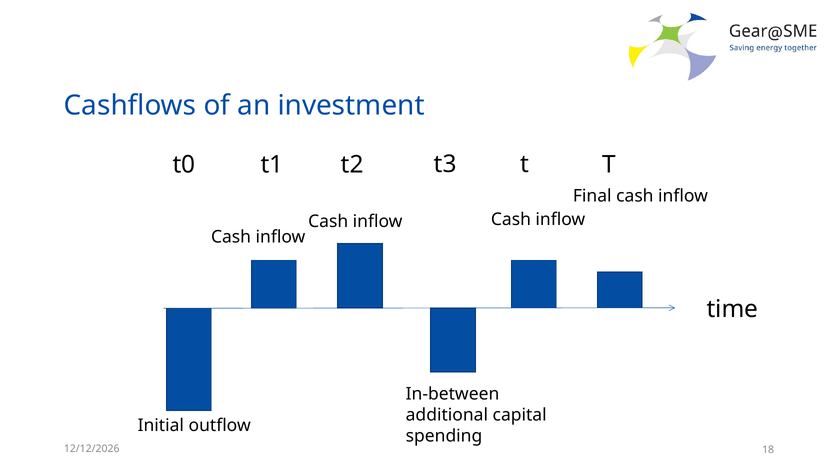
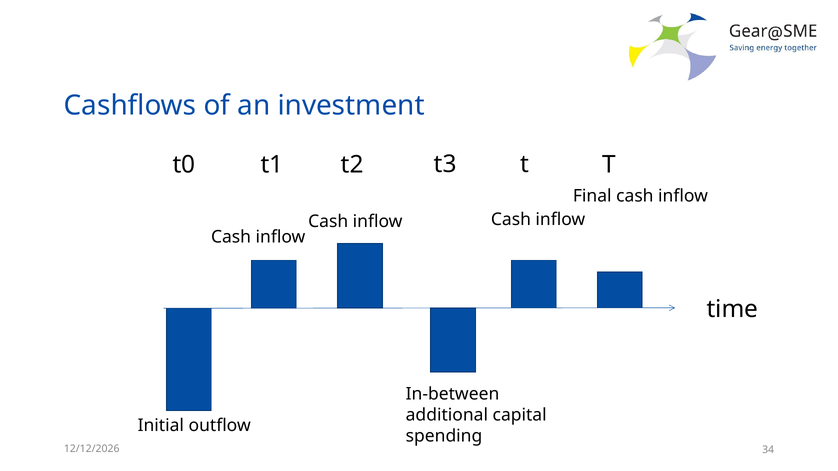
18: 18 -> 34 (768, 450)
